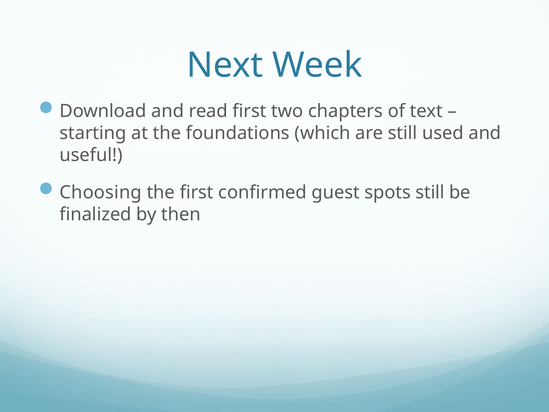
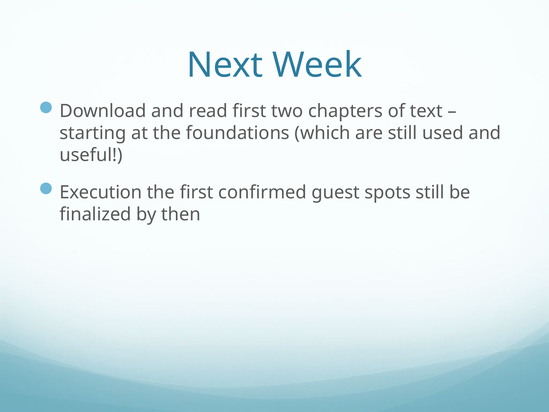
Choosing: Choosing -> Execution (101, 192)
